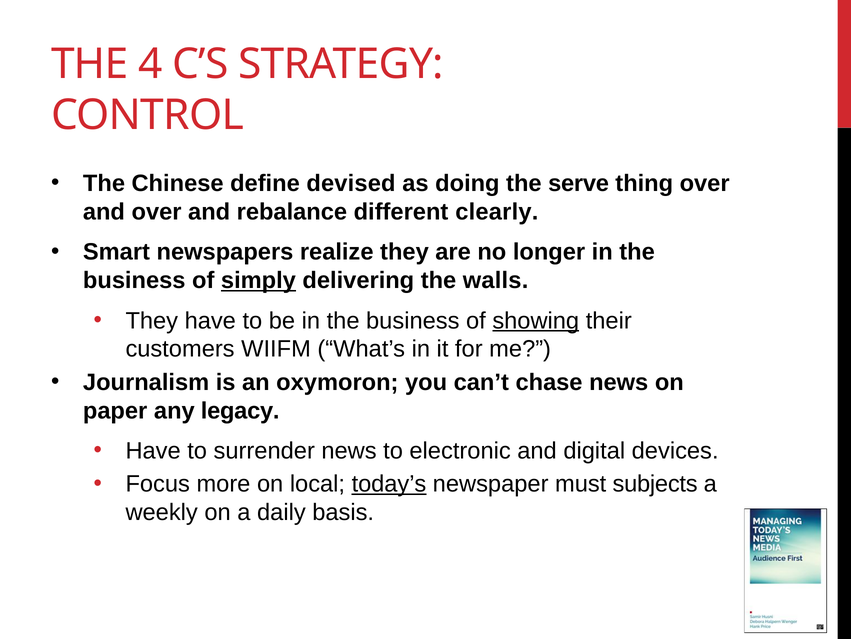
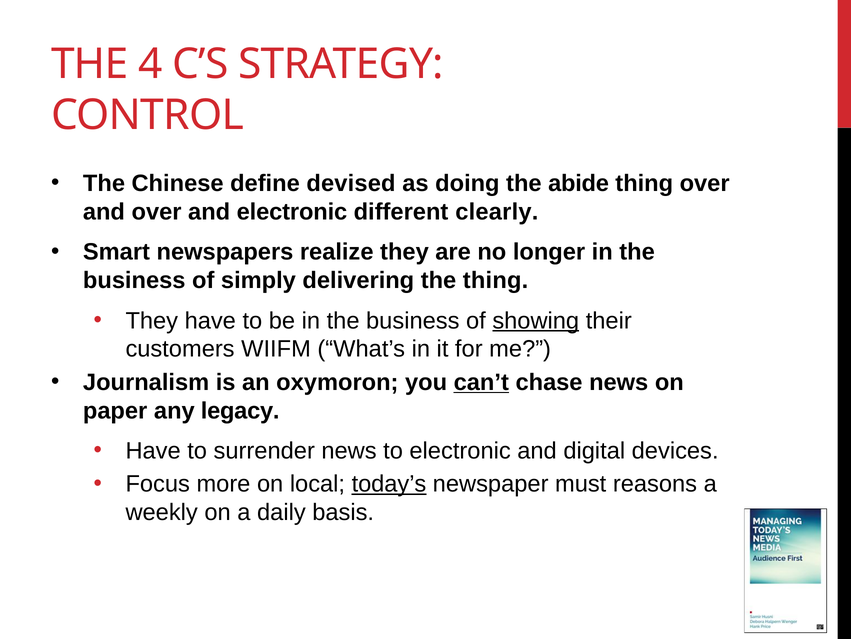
serve: serve -> abide (579, 183)
and rebalance: rebalance -> electronic (292, 212)
simply underline: present -> none (258, 280)
the walls: walls -> thing (496, 280)
can’t underline: none -> present (481, 382)
subjects: subjects -> reasons (655, 484)
